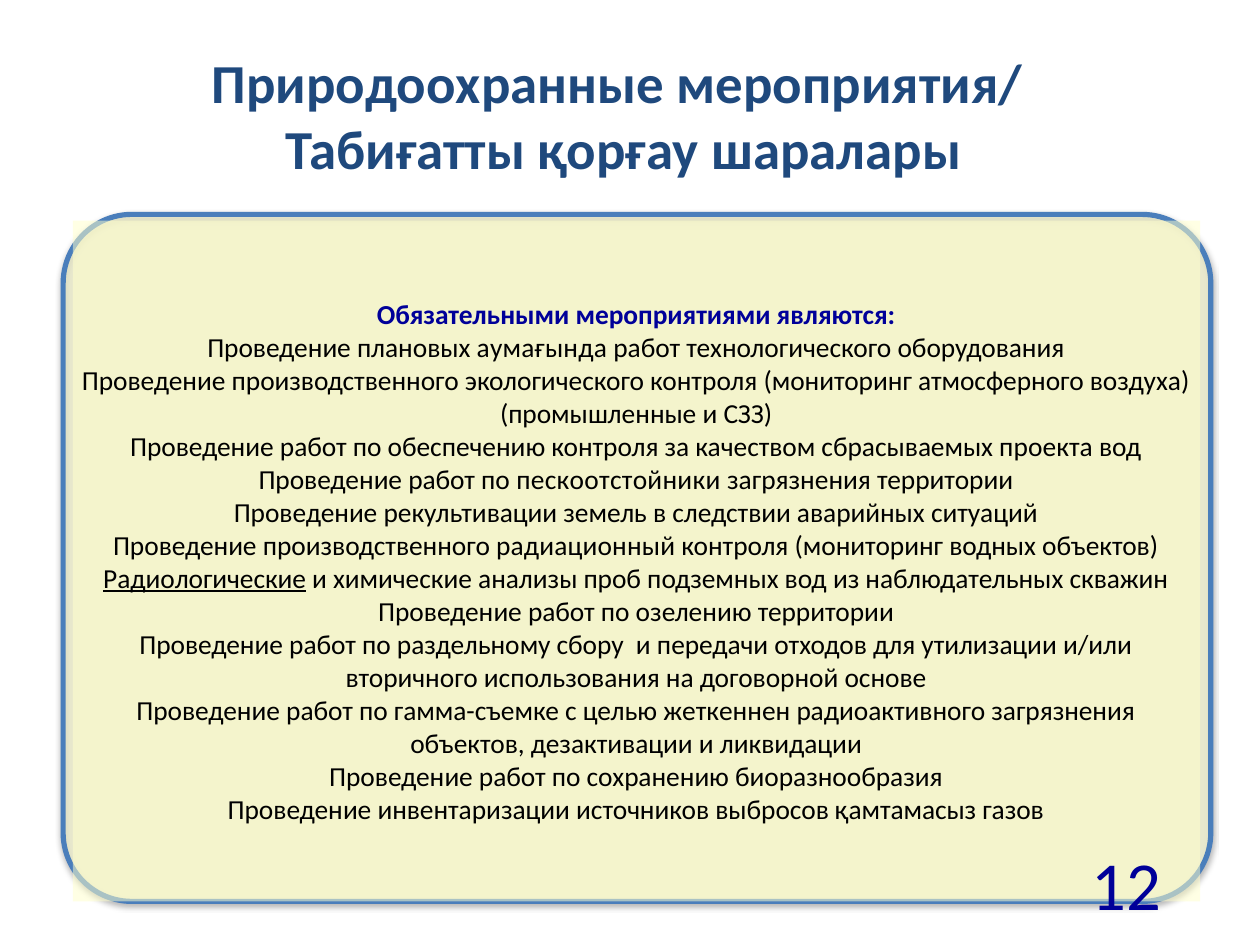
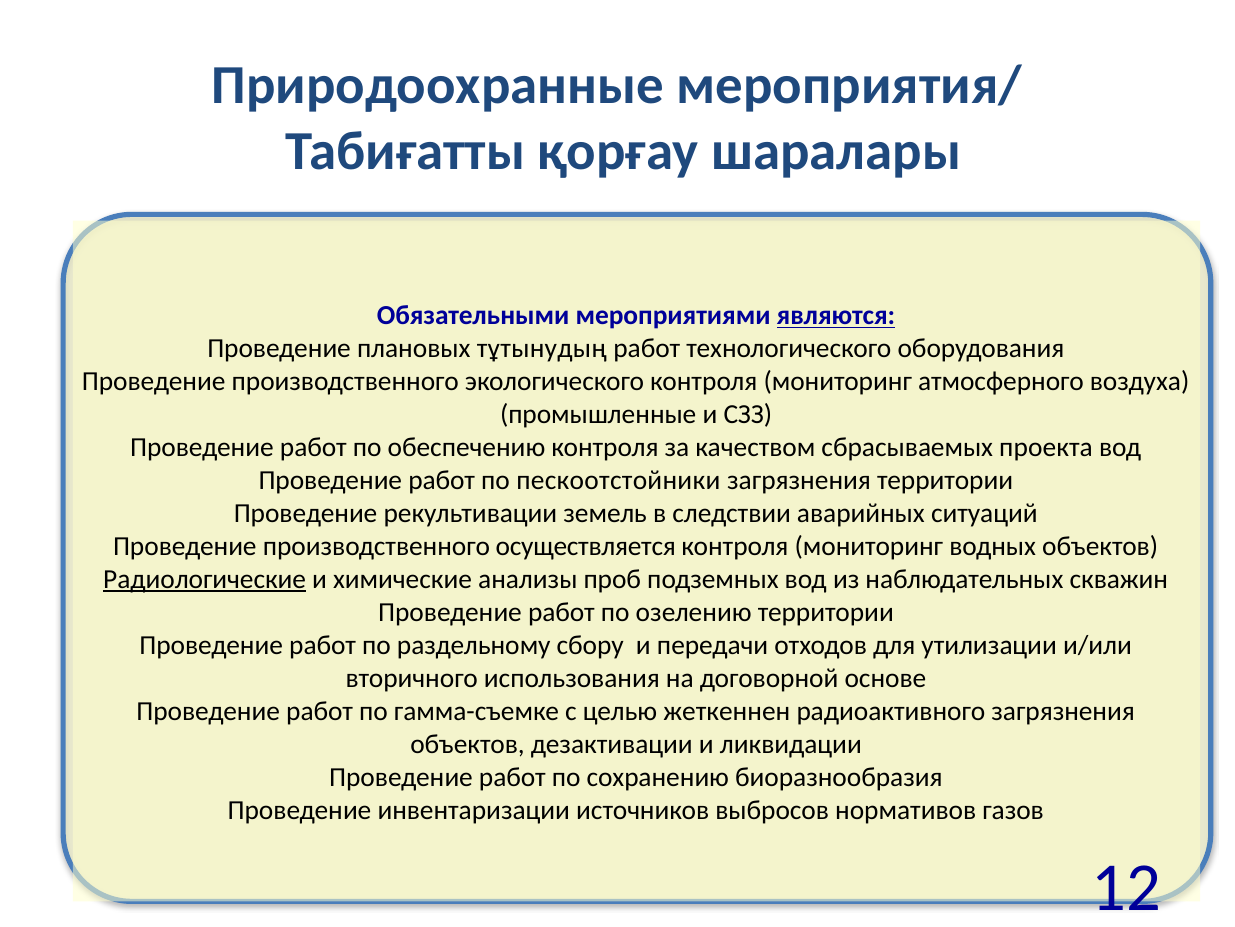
являются underline: none -> present (836, 316)
аумағында: аумағында -> тұтынудың (542, 349)
радиационный: радиационный -> осуществляется (586, 546)
қамтамасыз: қамтамасыз -> нормативов (906, 809)
